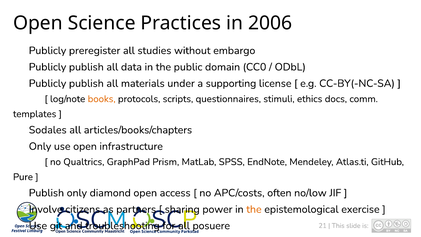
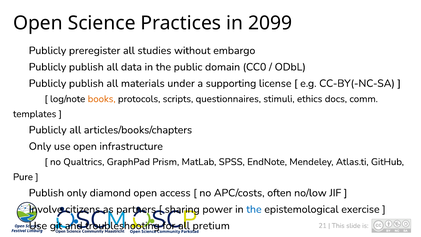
2006: 2006 -> 2099 (270, 23)
Sodales: Sodales -> Publicly (48, 130)
the colour: orange -> blue (254, 209)
posuere: posuere -> pretium (211, 226)
